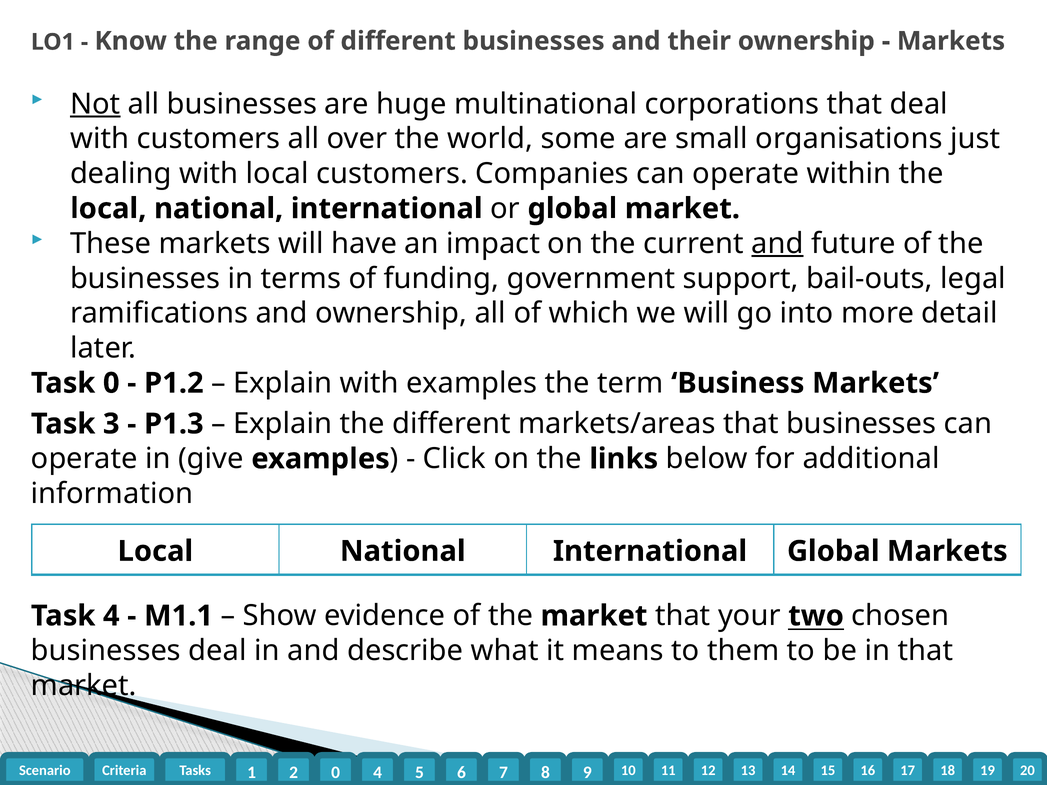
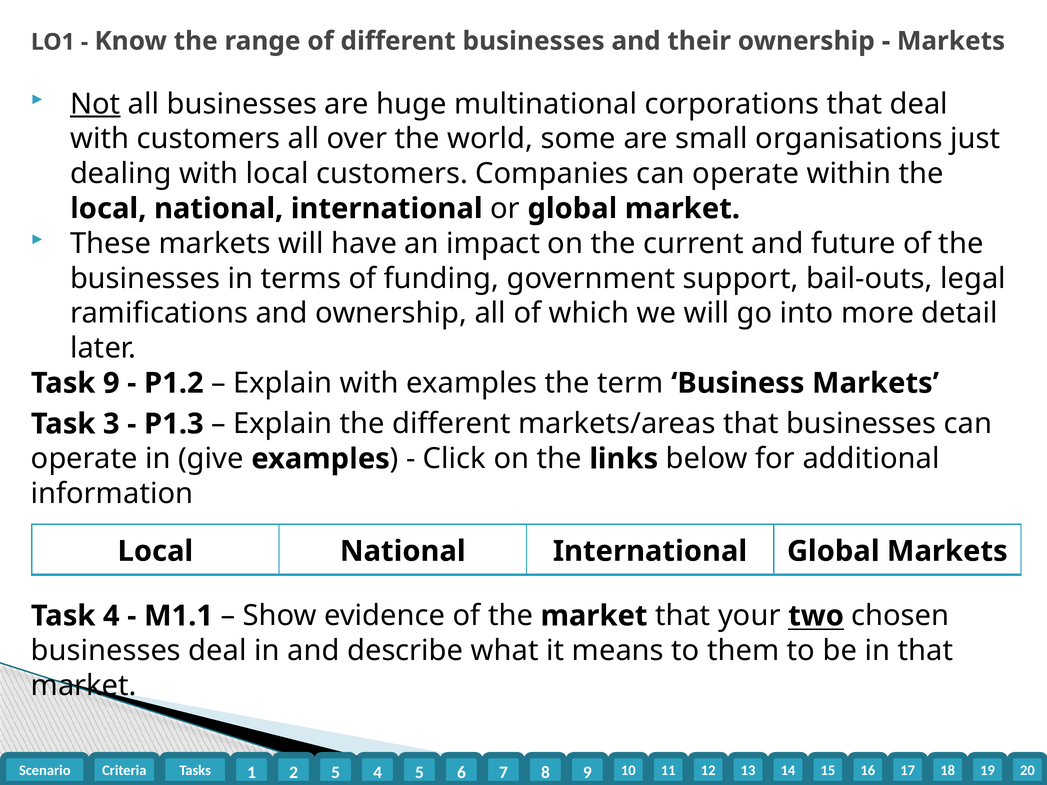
and underline: present -> none (777, 244)
Task 0: 0 -> 9 (111, 383)
0: 0 -> 5 (336, 773)
